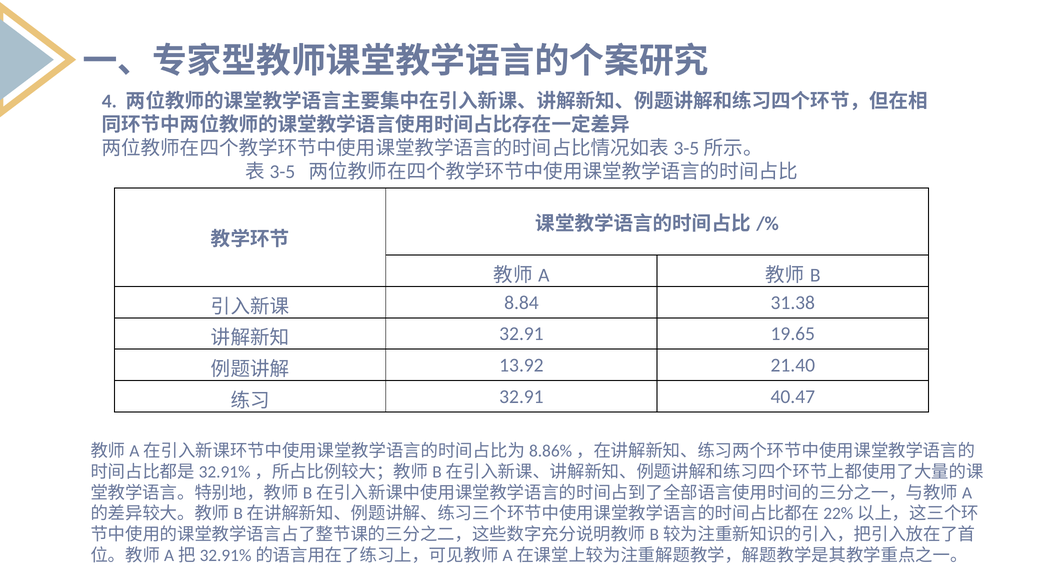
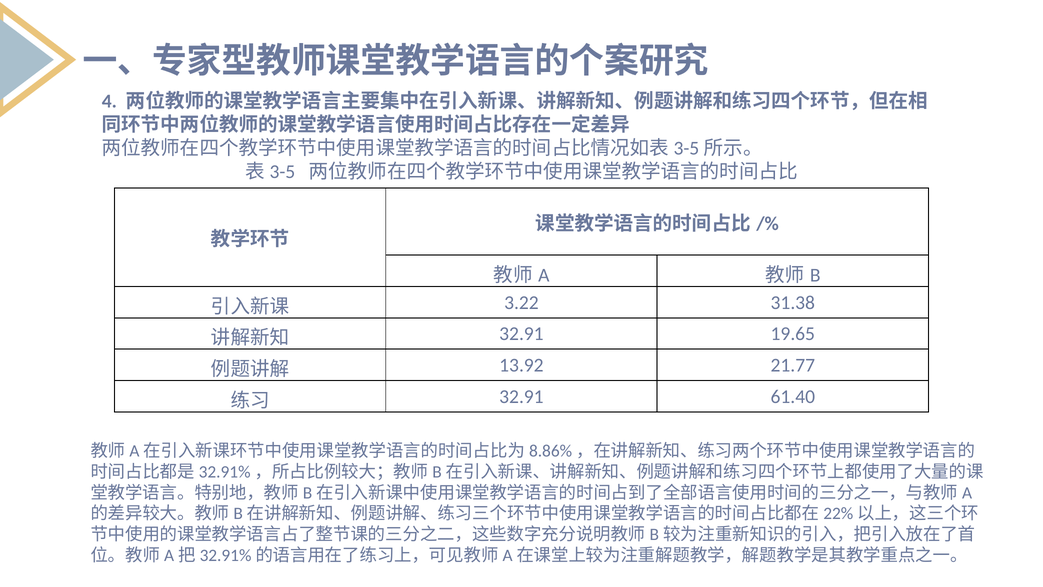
8.84: 8.84 -> 3.22 (521, 302)
21.40: 21.40 -> 21.77 (793, 365)
40.47: 40.47 -> 61.40 (793, 396)
